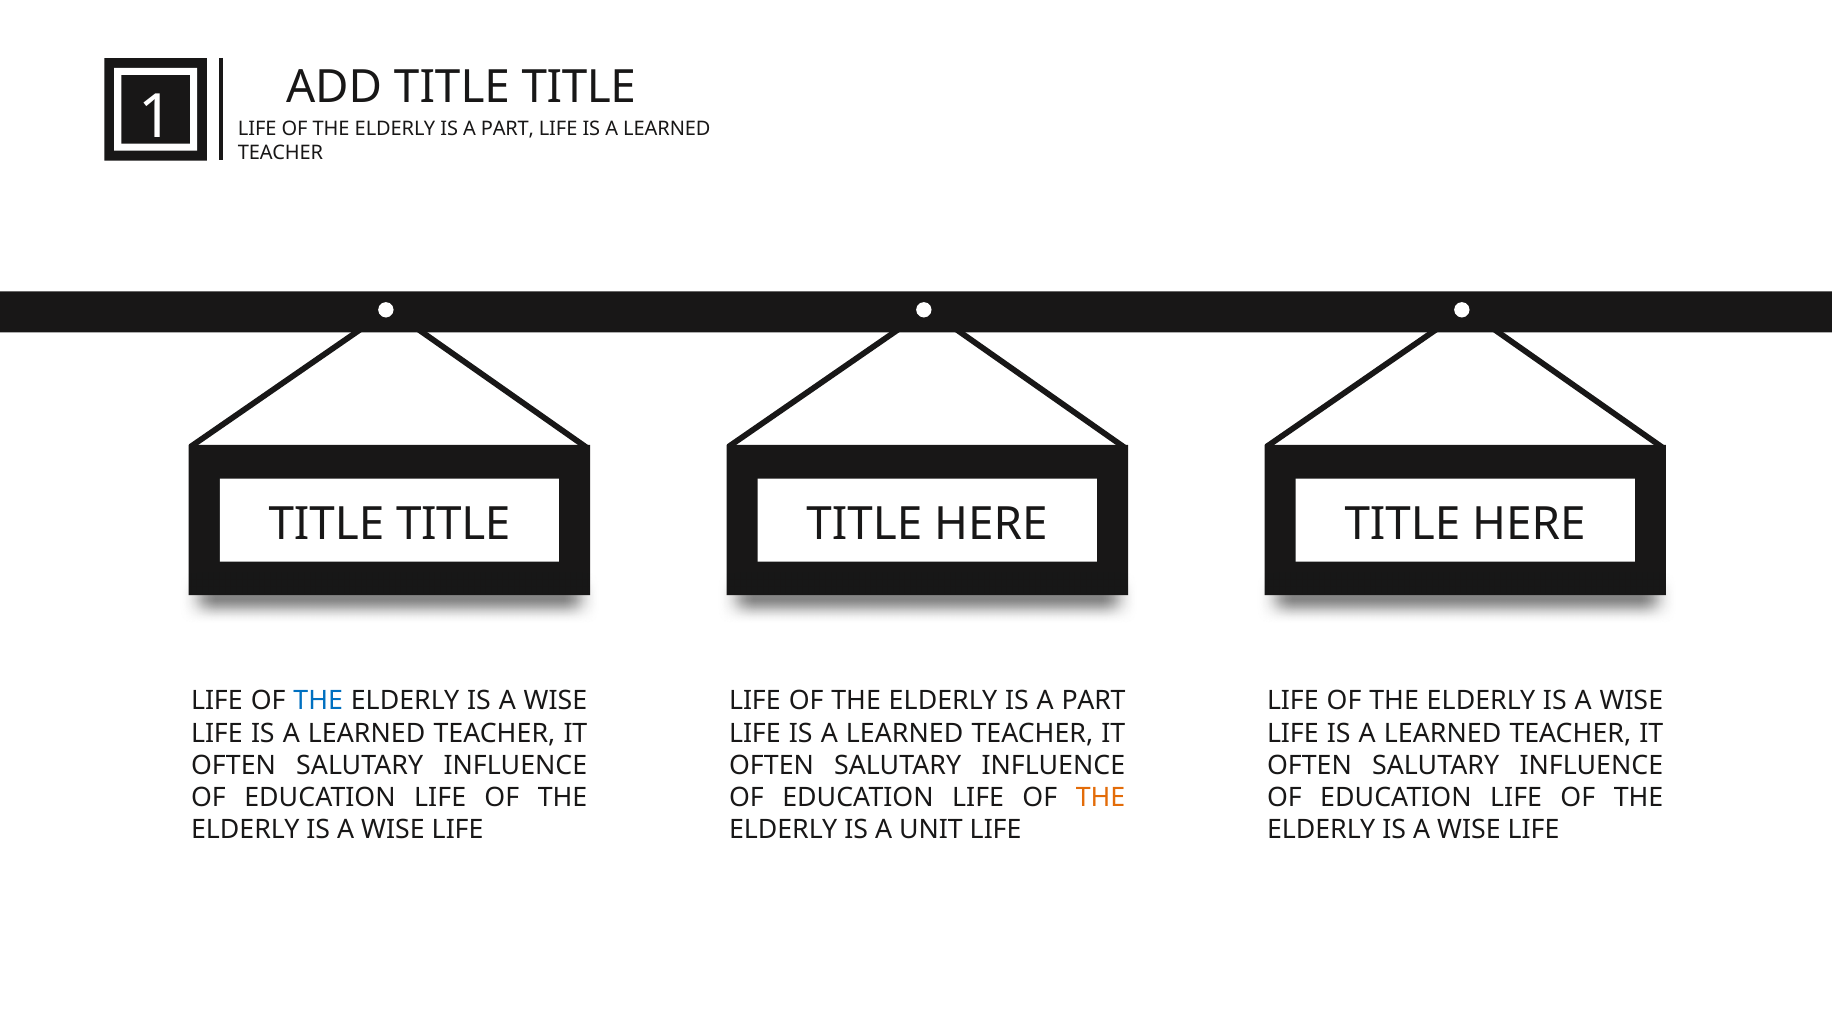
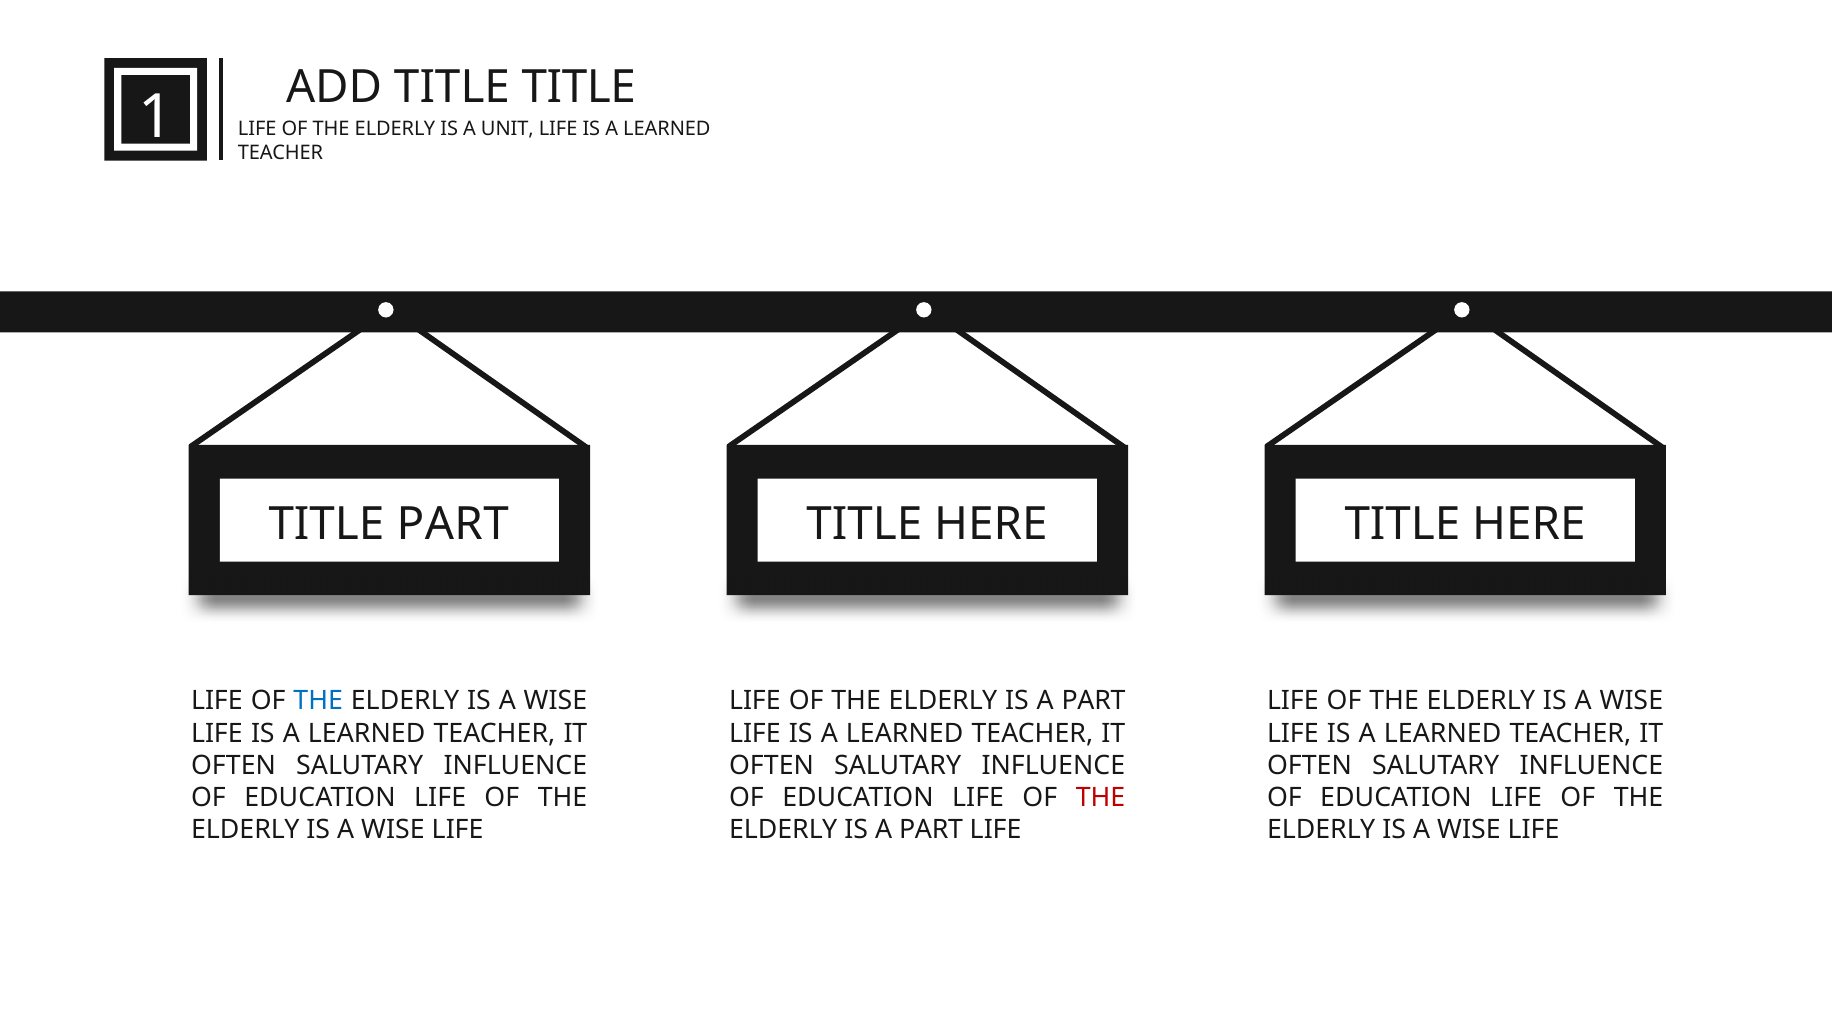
PART: PART -> UNIT (507, 129)
TITLE: TITLE -> PART (453, 524)
THE colour: orange -> red (1101, 797)
UNIT: UNIT -> PART (931, 829)
